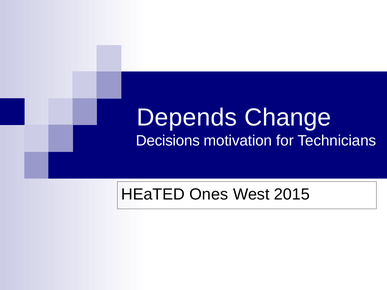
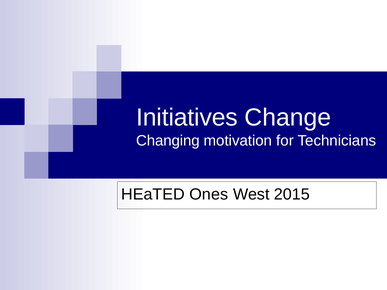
Depends: Depends -> Initiatives (187, 118)
Decisions: Decisions -> Changing (168, 141)
